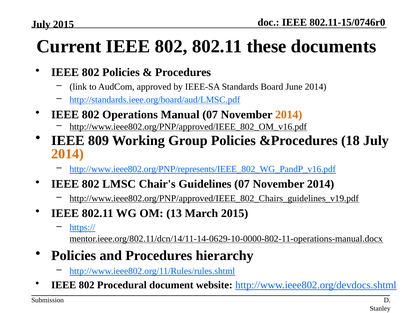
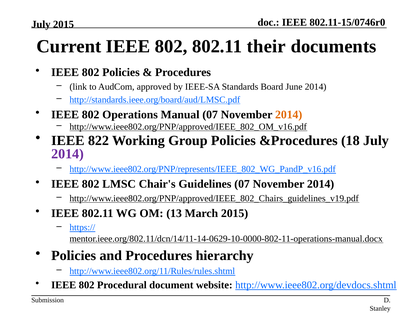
these: these -> their (266, 47)
809: 809 -> 822 (98, 141)
2014 colour: orange -> purple (68, 154)
